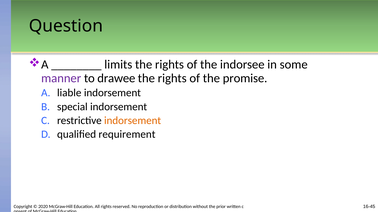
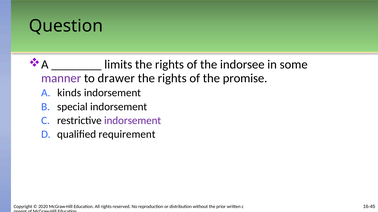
drawee: drawee -> drawer (116, 78)
liable: liable -> kinds (69, 93)
indorsement colour: orange -> purple (133, 121)
